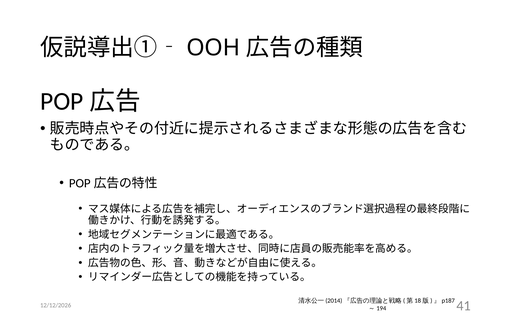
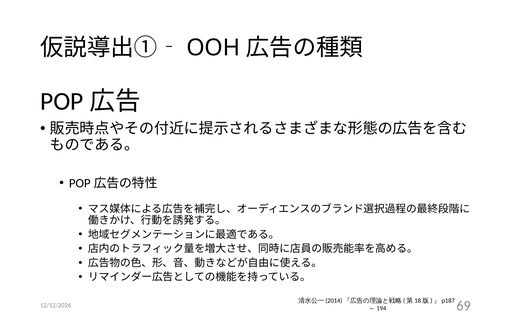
41: 41 -> 69 (464, 305)
